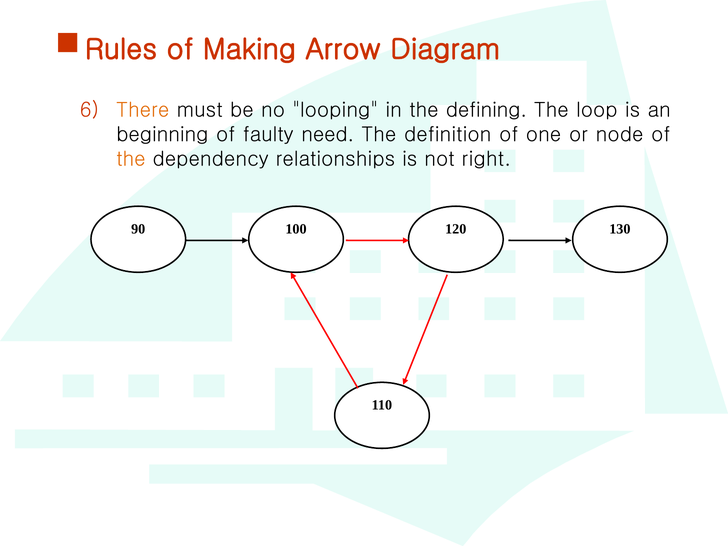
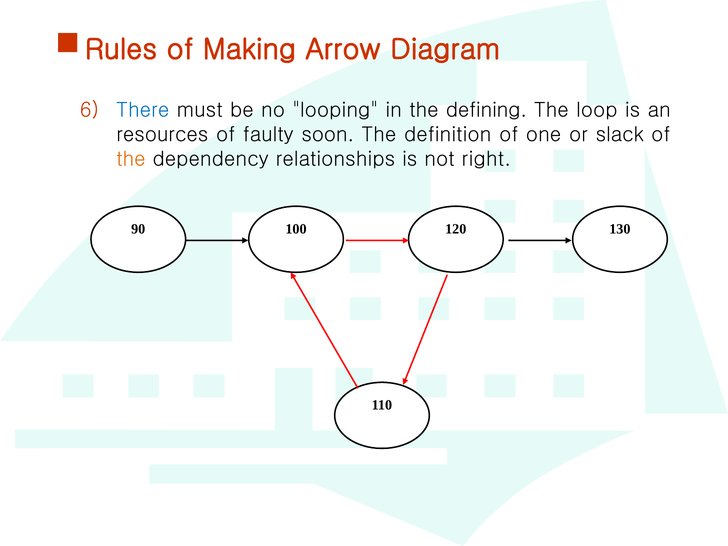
There colour: orange -> blue (143, 110)
beginning: beginning -> resources (162, 135)
need: need -> soon (328, 135)
node: node -> slack (620, 135)
